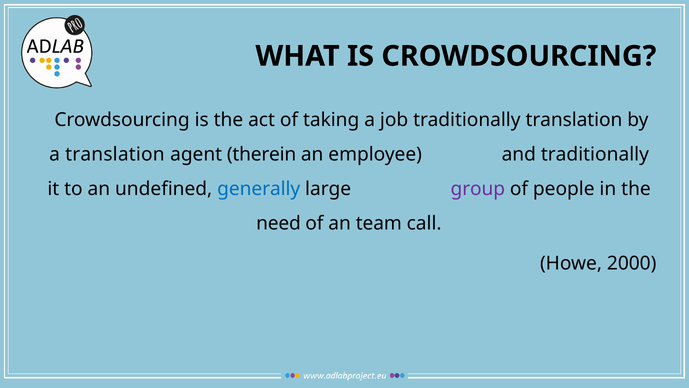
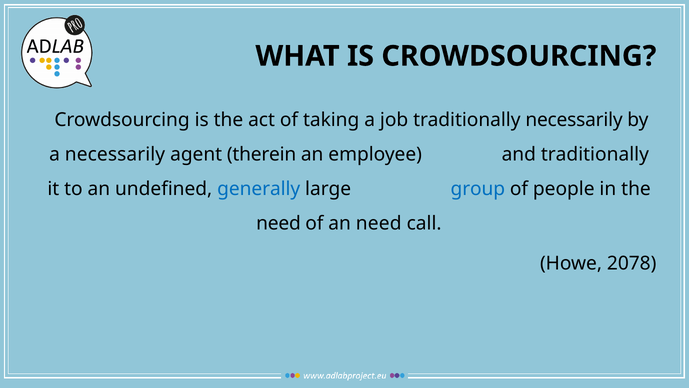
traditionally translation: translation -> necessarily (574, 120)
a translation: translation -> necessarily (115, 154)
group colour: purple -> blue (478, 189)
an team: team -> need (379, 223)
2000: 2000 -> 2078 (632, 263)
